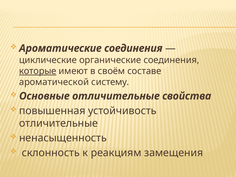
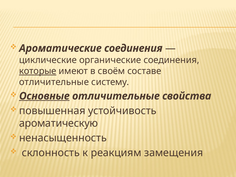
ароматической: ароматической -> отличительные (54, 82)
Основные underline: none -> present (44, 96)
отличительные: отличительные -> ароматическую (59, 123)
